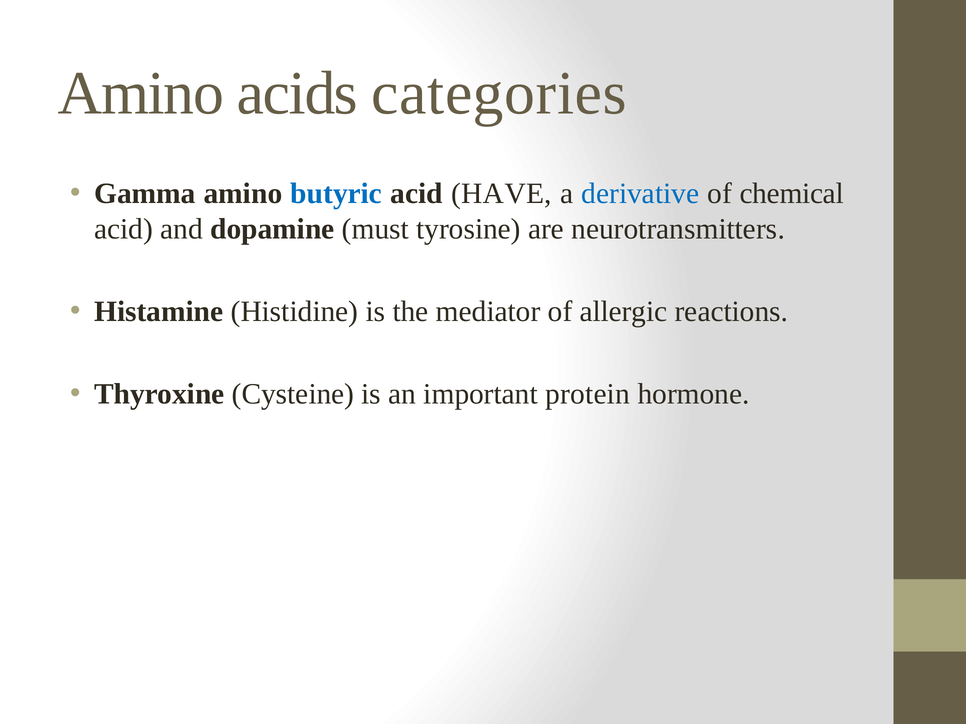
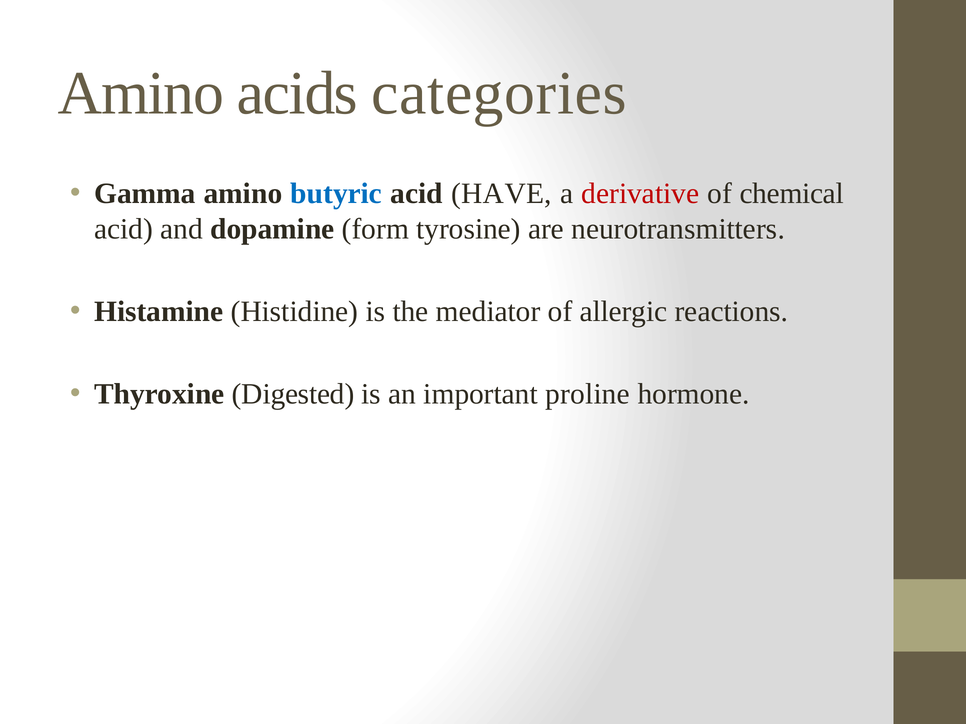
derivative colour: blue -> red (640, 194)
must: must -> form (375, 229)
Cysteine: Cysteine -> Digested (293, 394)
protein: protein -> proline (588, 394)
